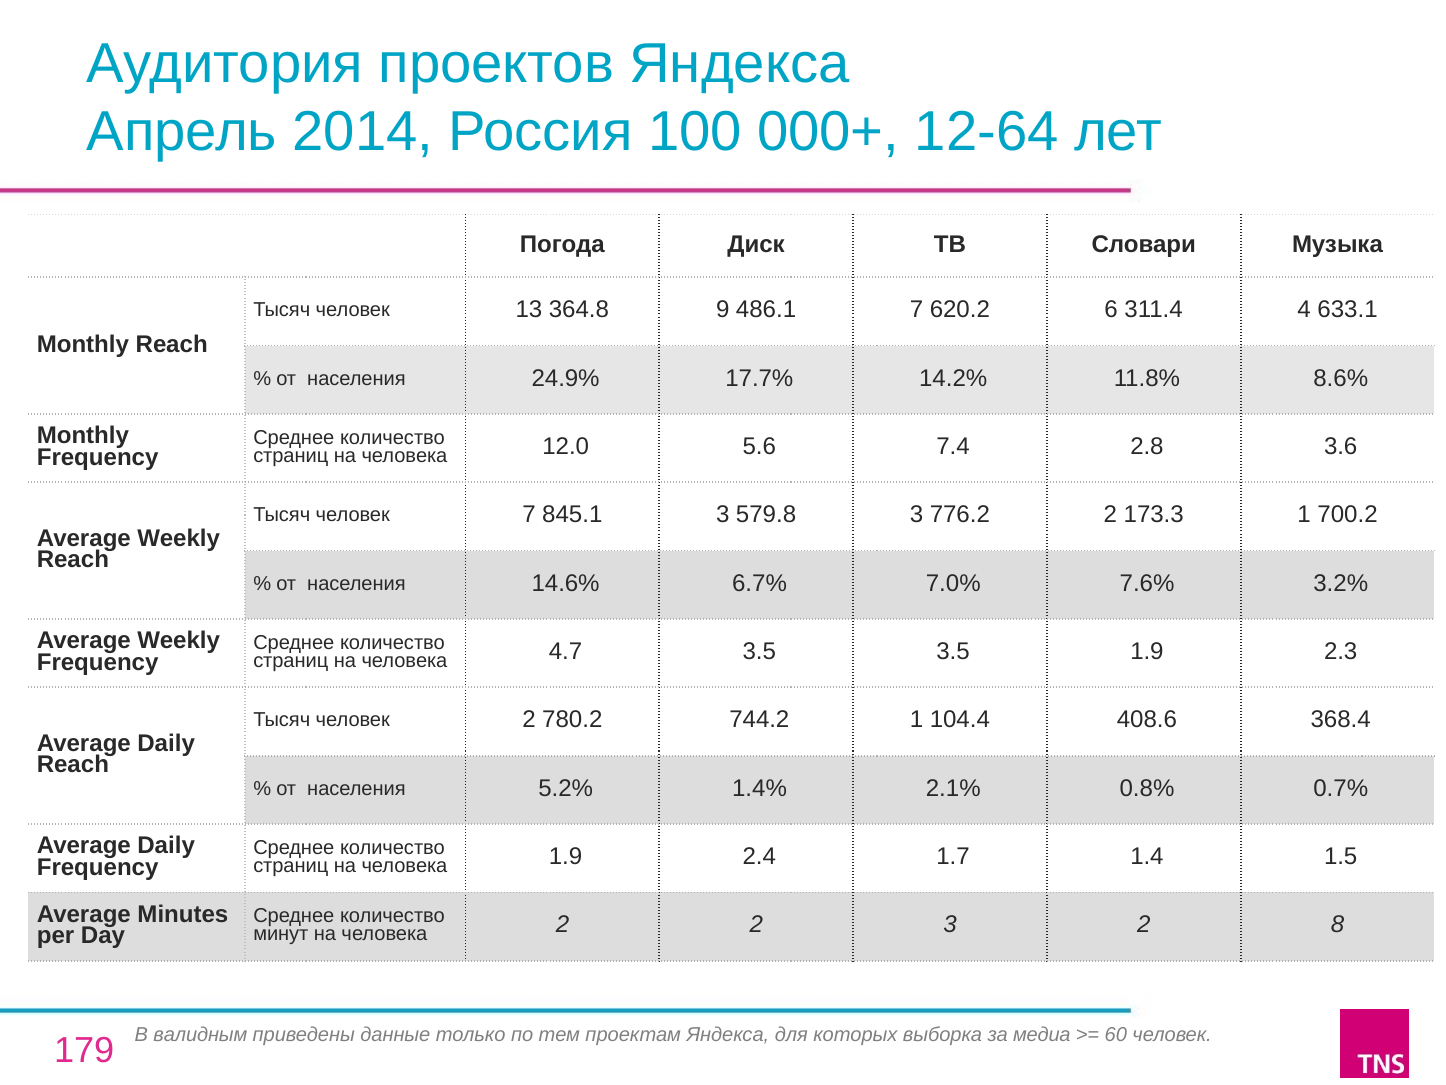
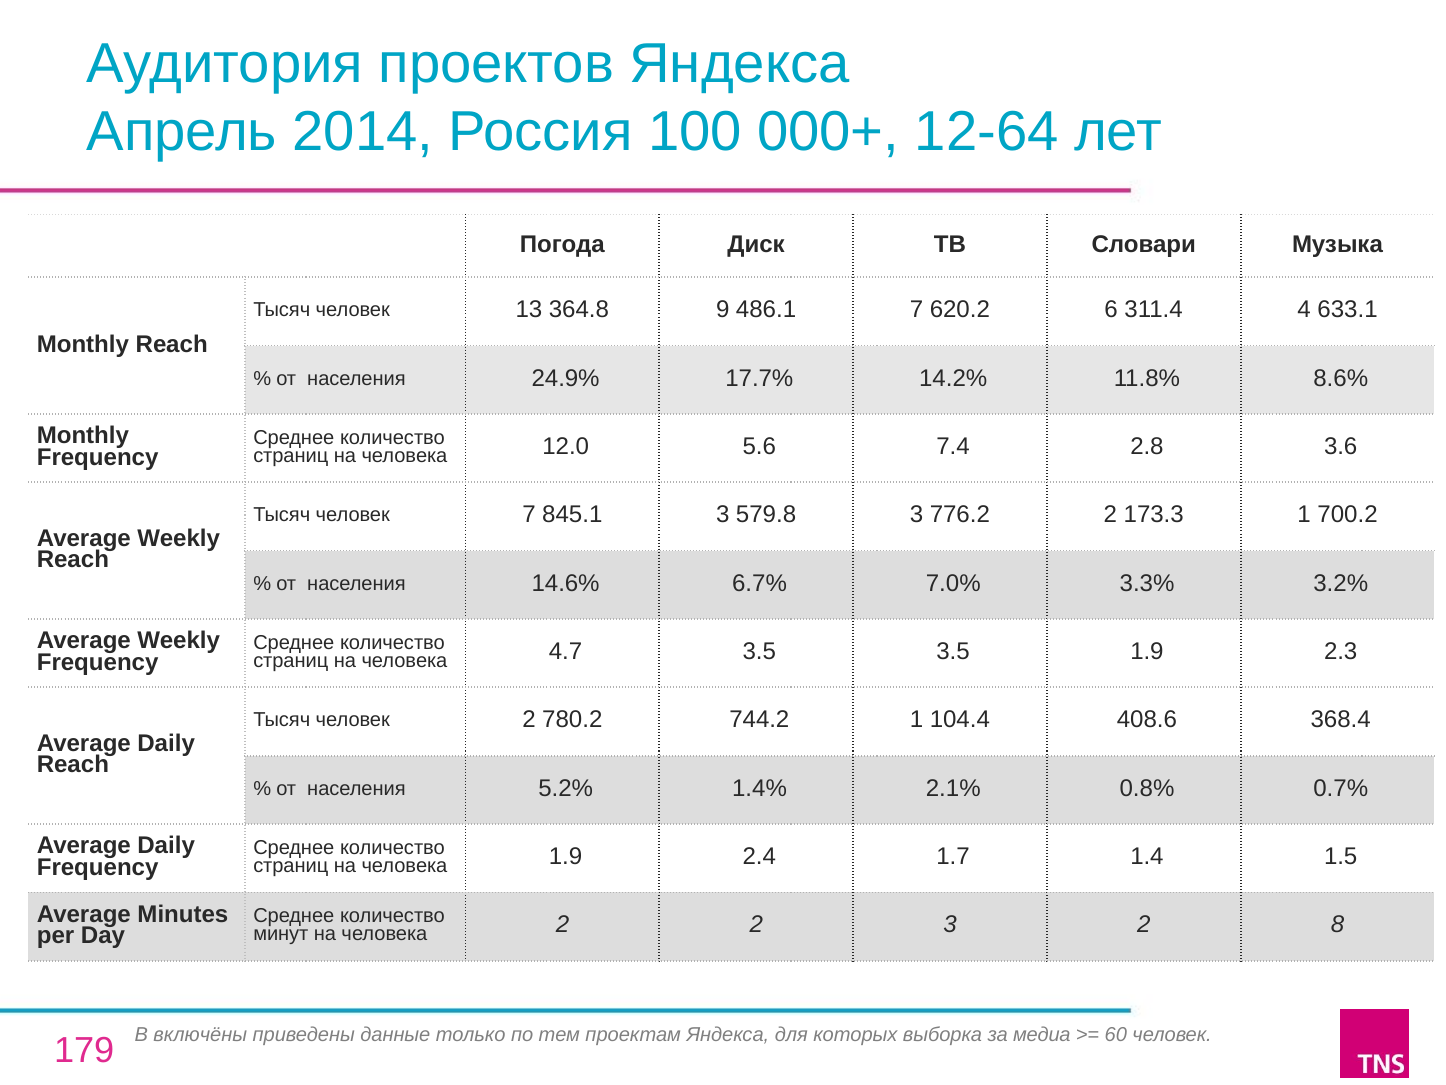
7.6%: 7.6% -> 3.3% (1147, 583)
валидным: валидным -> включёны (200, 1035)
